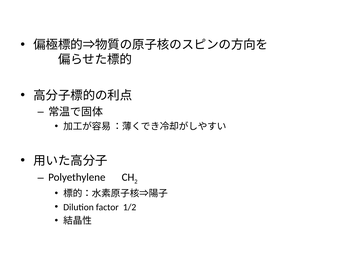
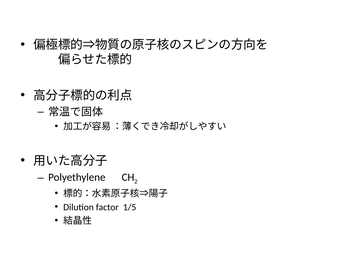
1/2: 1/2 -> 1/5 (130, 207)
